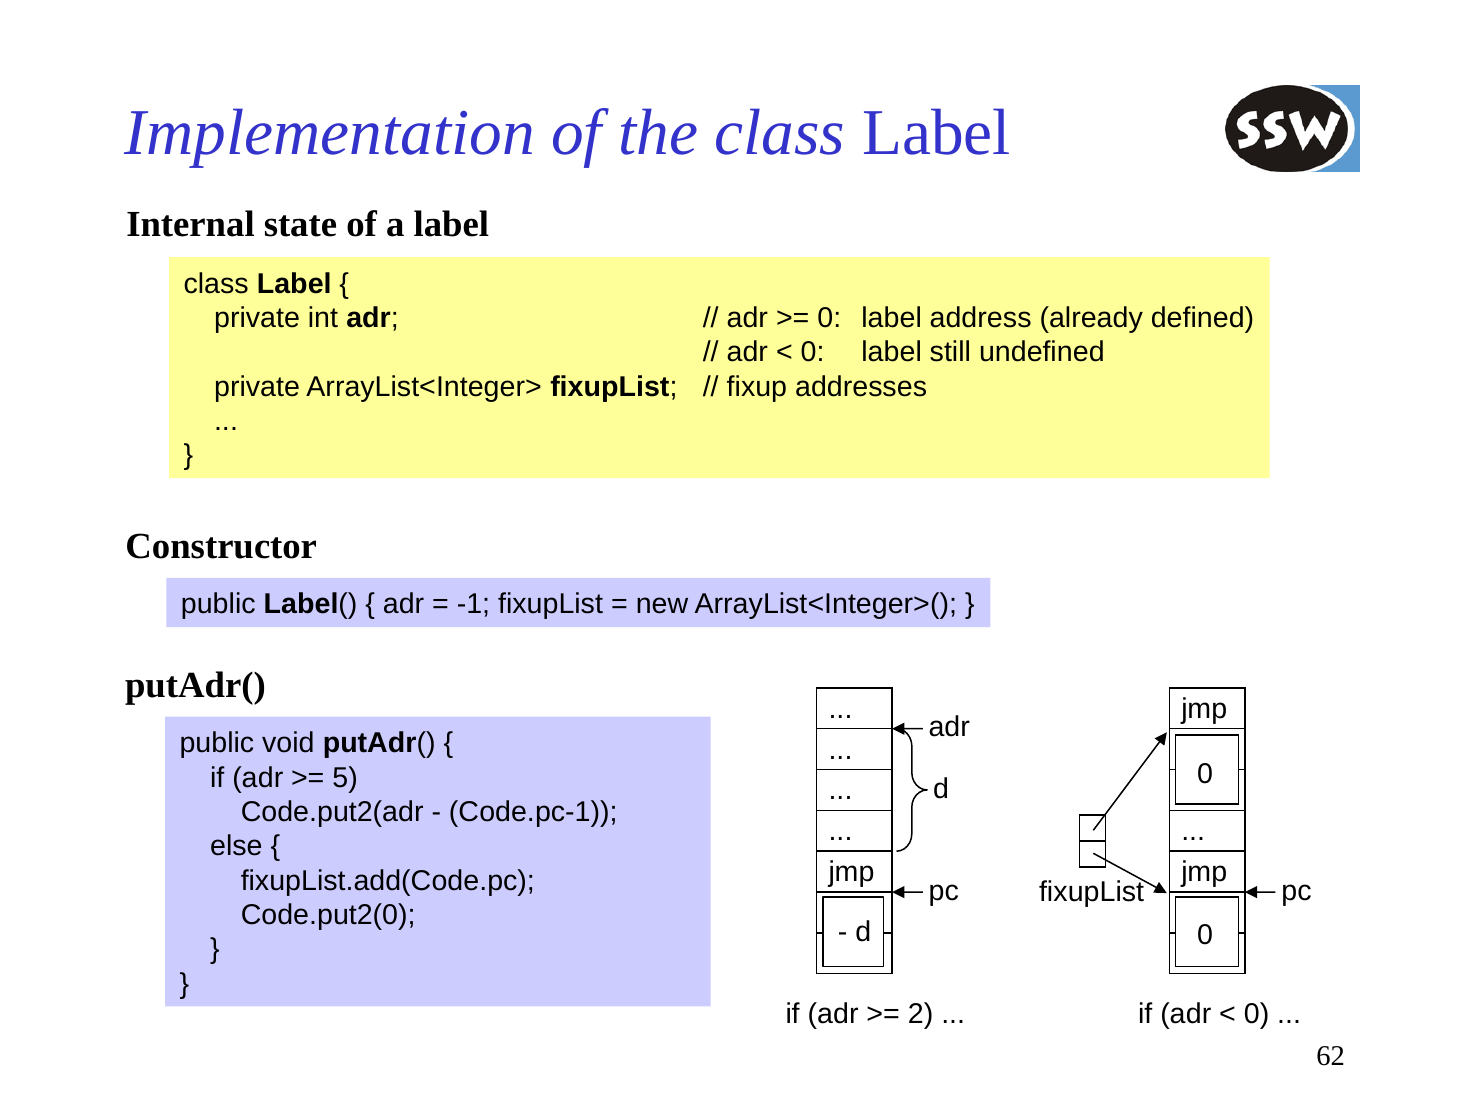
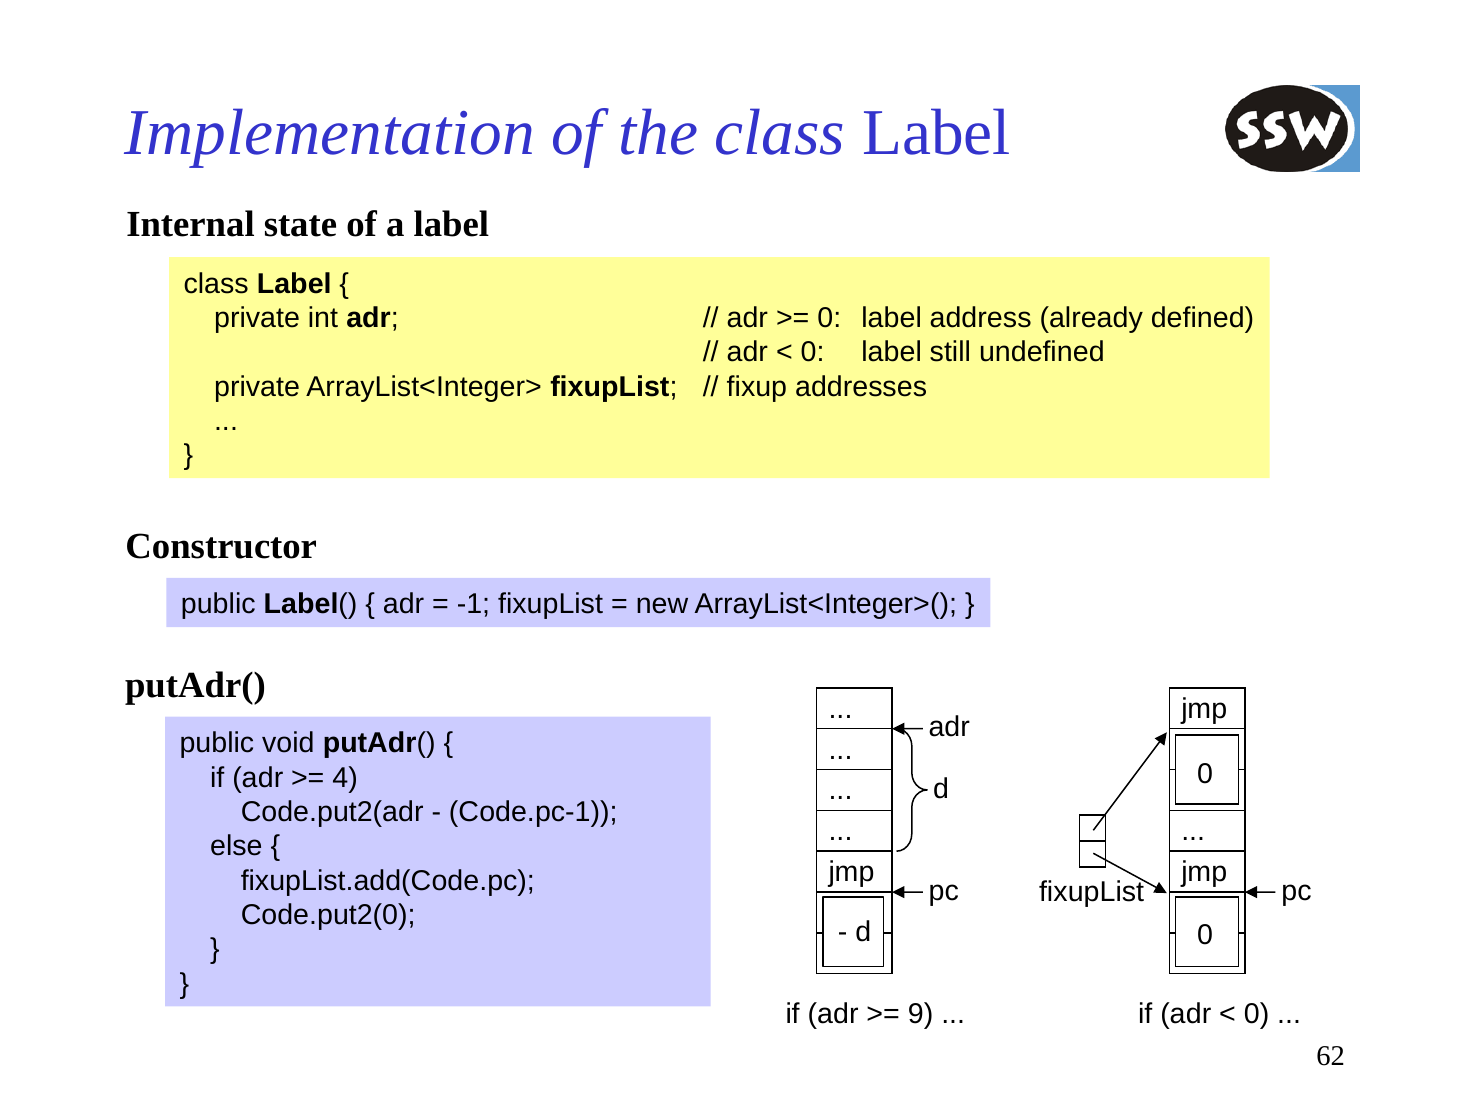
5: 5 -> 4 (345, 777)
2: 2 -> 9 (921, 1014)
